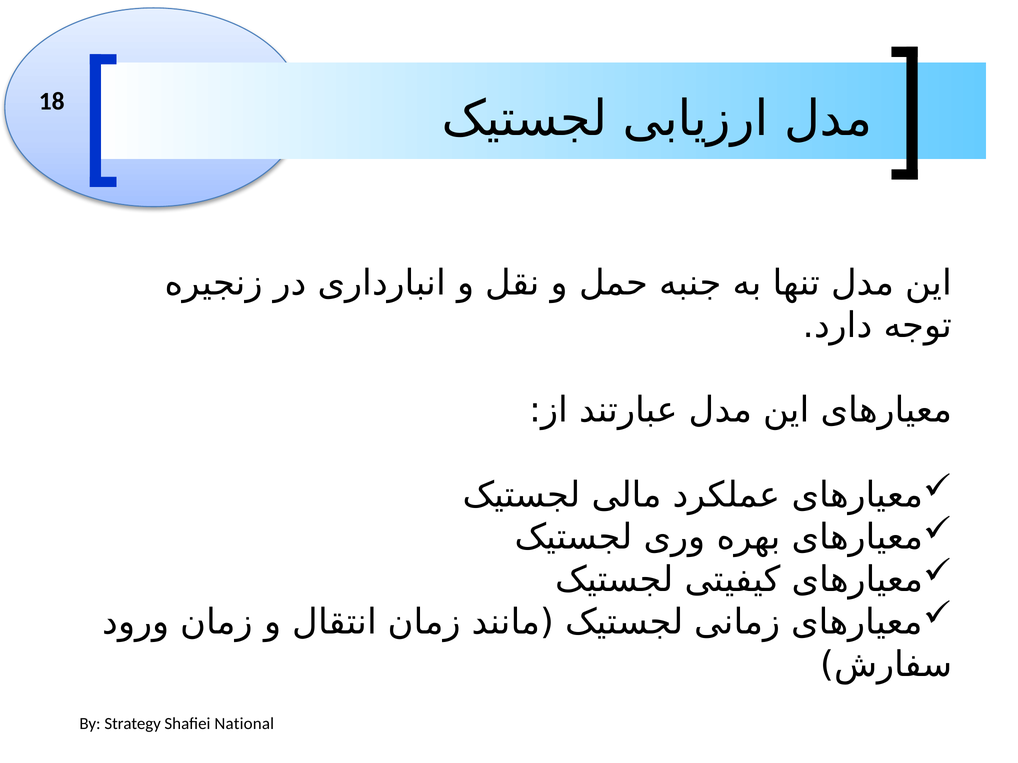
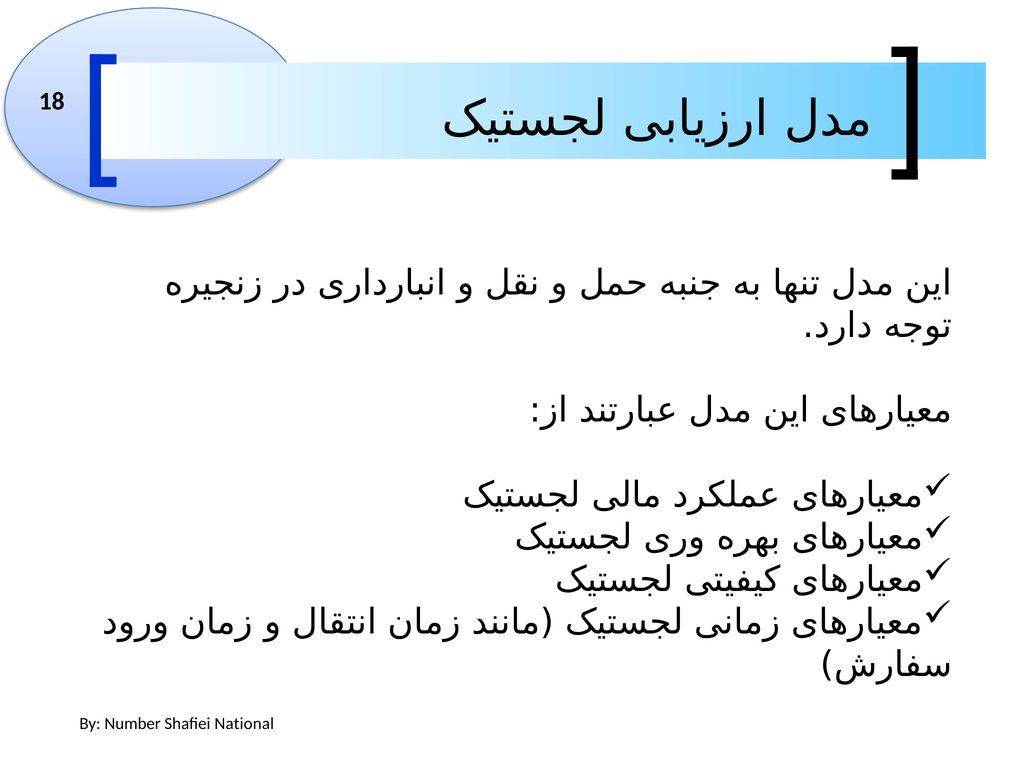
Strategy: Strategy -> Number (133, 724)
